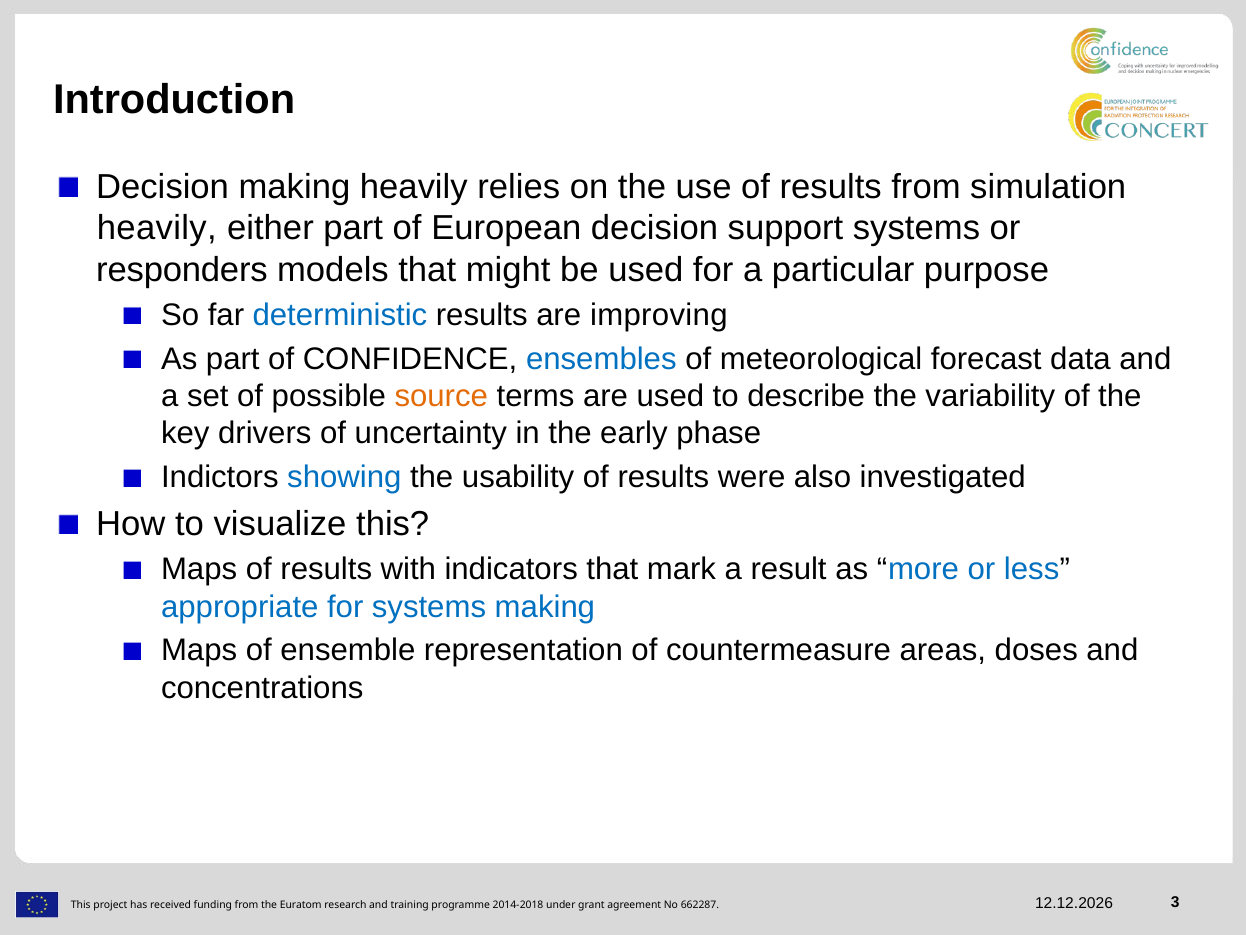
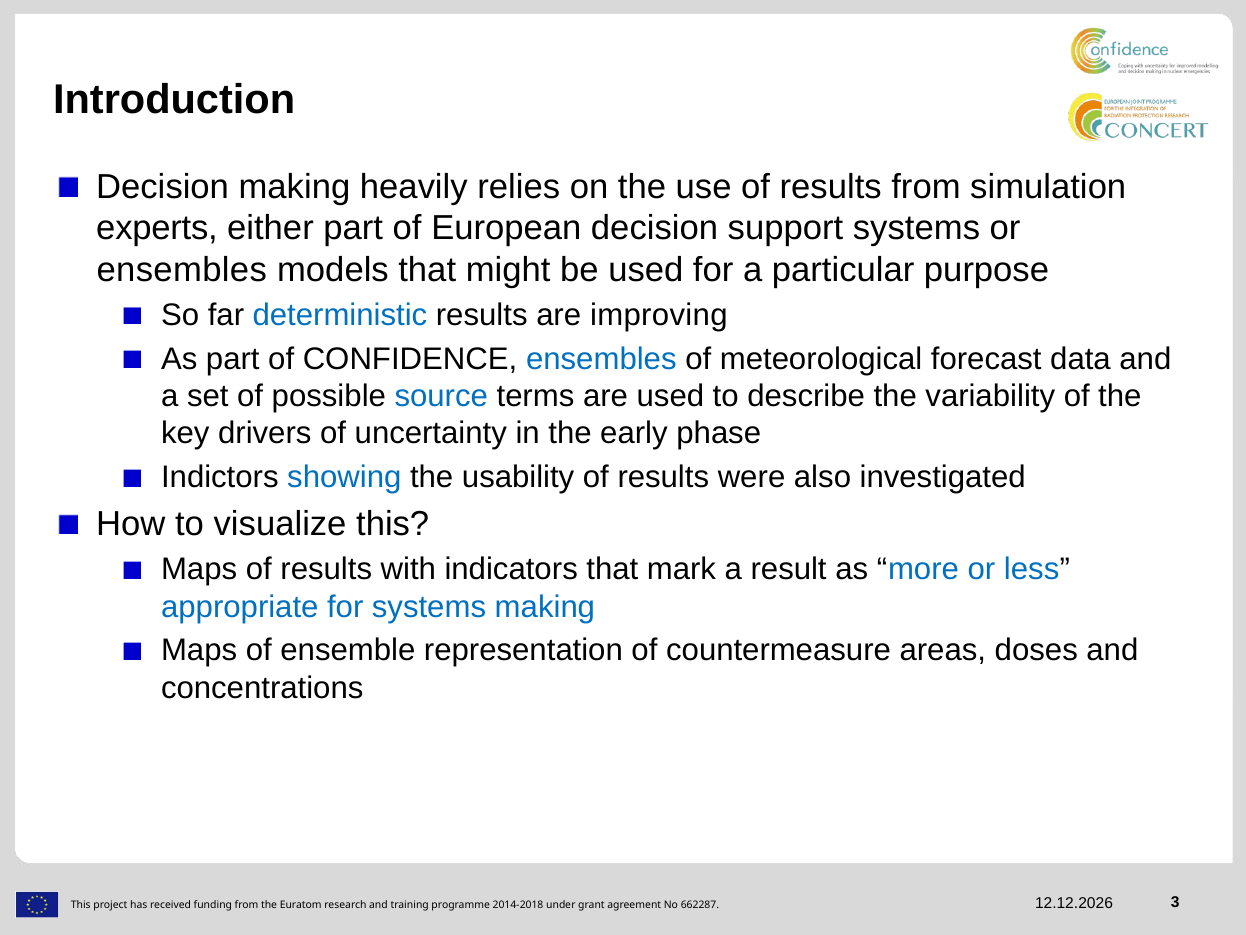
heavily: heavily -> experts (157, 228)
responders: responders -> ensembles (182, 270)
source colour: orange -> blue (441, 396)
